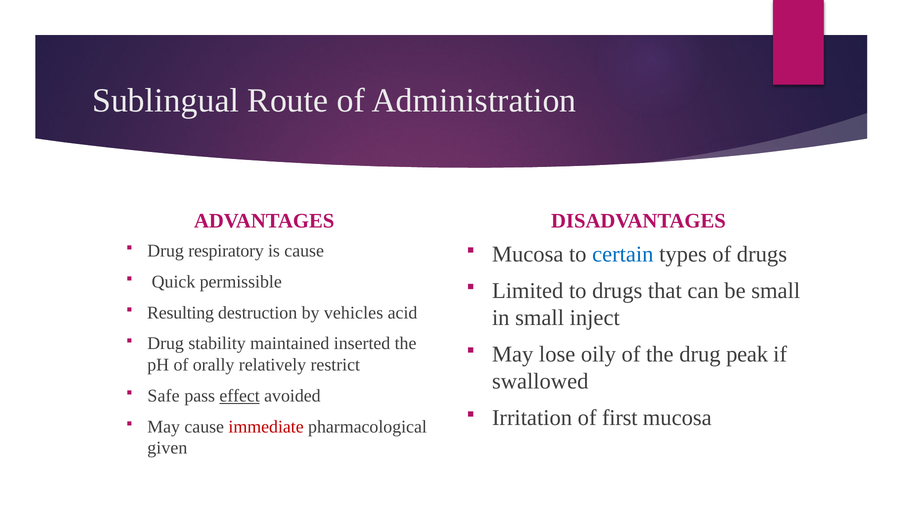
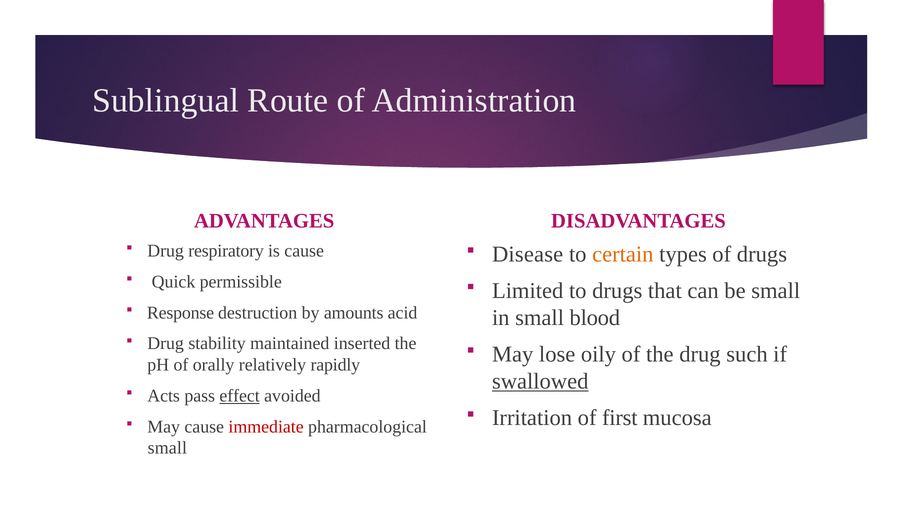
Mucosa: Mucosa -> Disease (528, 254)
certain colour: blue -> orange (623, 254)
Resulting: Resulting -> Response (181, 313)
vehicles: vehicles -> amounts (354, 313)
inject: inject -> blood (595, 318)
peak: peak -> such (747, 354)
restrict: restrict -> rapidly (335, 365)
swallowed underline: none -> present (540, 381)
Safe: Safe -> Acts (164, 396)
given: given -> small (167, 448)
